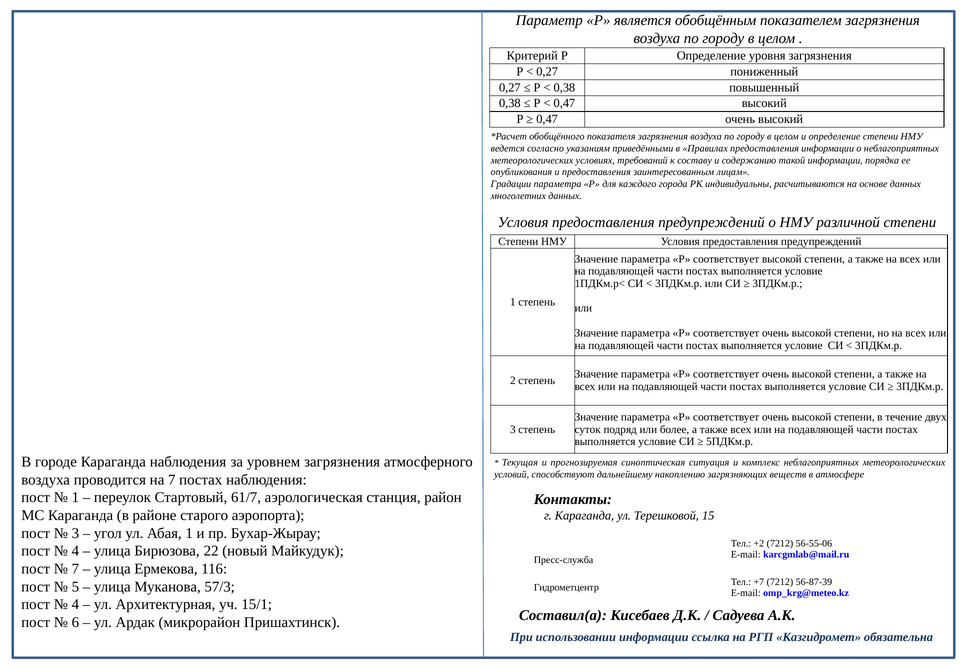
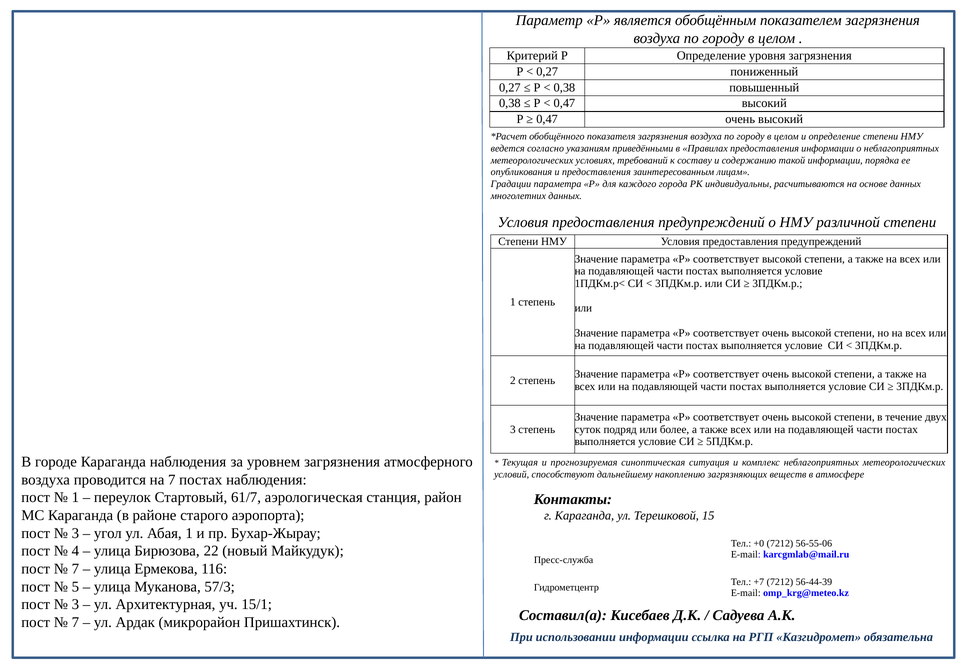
+2: +2 -> +0 (759, 544)
56-87-39: 56-87-39 -> 56-44-39 (814, 582)
4: 4 -> 3 (75, 605)
6: 6 -> 7 (75, 623)
